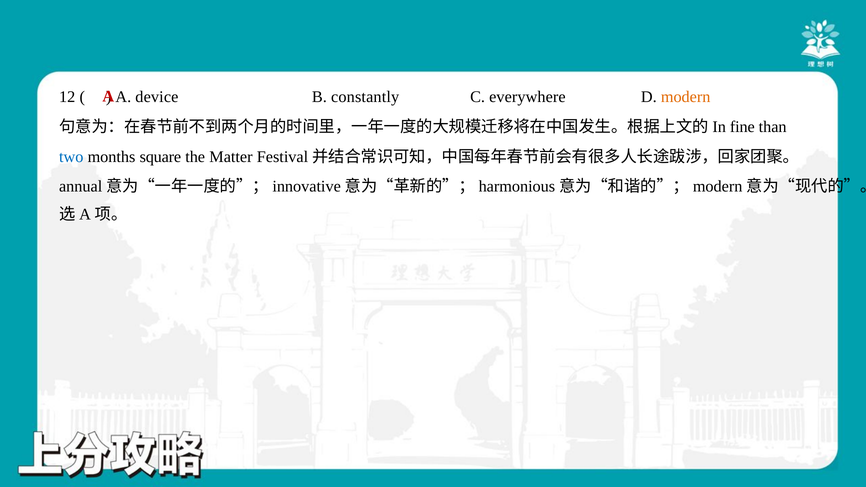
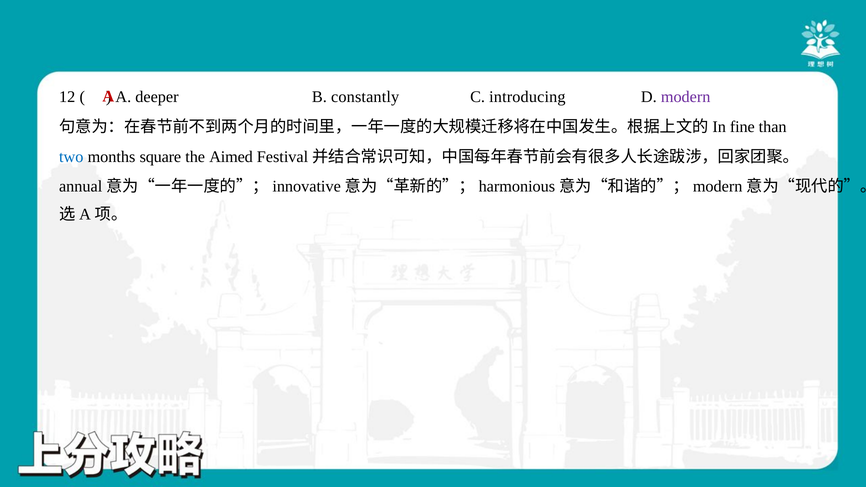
device: device -> deeper (157, 97)
everywhere: everywhere -> introducing (527, 97)
modern colour: orange -> purple (686, 97)
Matter: Matter -> Aimed (231, 157)
